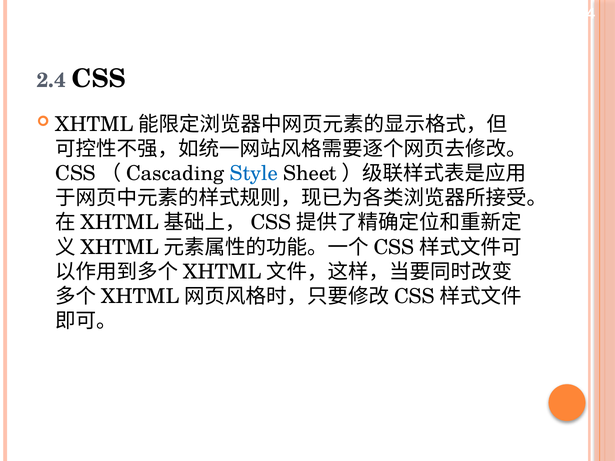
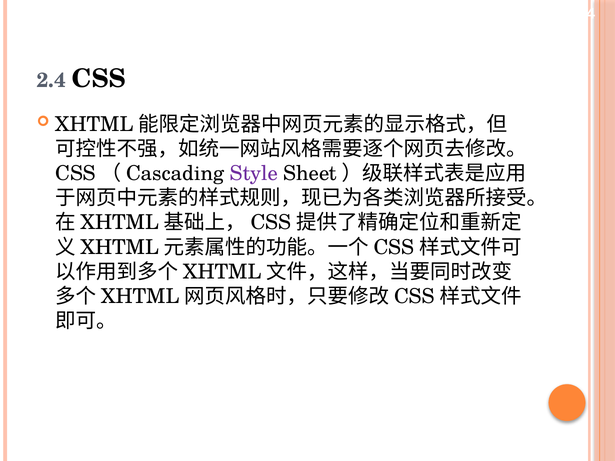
Style colour: blue -> purple (254, 174)
